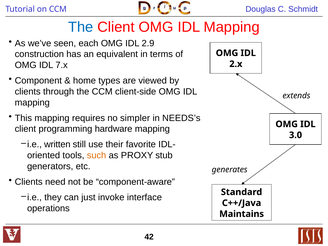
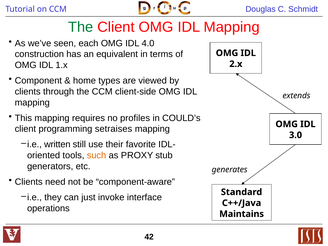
The colour: blue -> green (81, 27)
2.9: 2.9 -> 4.0 (148, 43)
7.x: 7.x -> 1.x (62, 65)
simpler: simpler -> profiles (135, 118)
NEEDS’s: NEEDS’s -> COULD’s (181, 118)
hardware: hardware -> setraises (114, 129)
